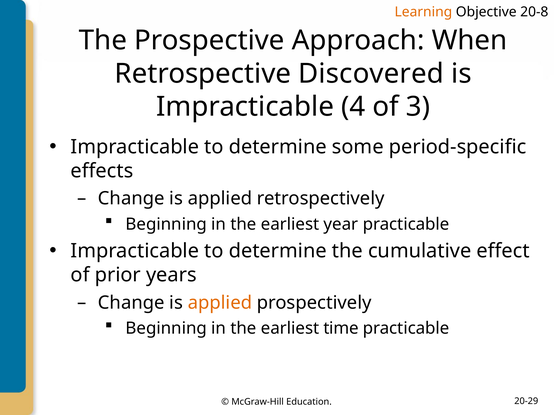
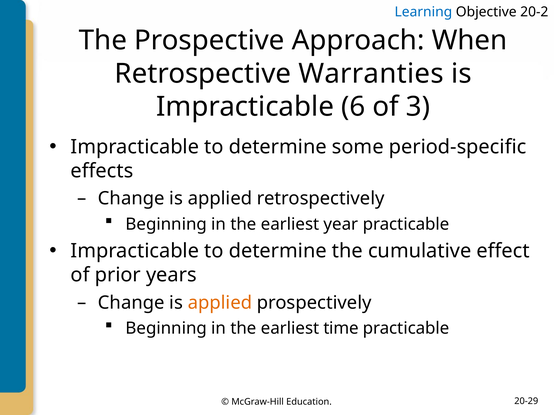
Learning colour: orange -> blue (423, 12)
20-8: 20-8 -> 20-2 (534, 12)
Discovered: Discovered -> Warranties (371, 74)
4: 4 -> 6 (353, 107)
